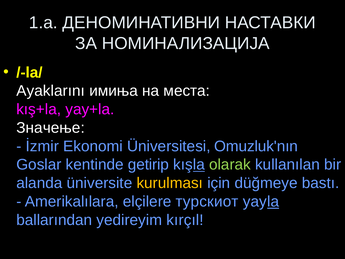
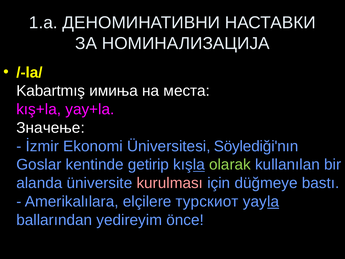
Ayaklarını: Ayaklarını -> Kabartmış (51, 91)
Omuzluk'nın: Omuzluk'nın -> Söylediği'nın (256, 146)
kurulması colour: yellow -> pink (170, 183)
kırçıl: kırçıl -> önce (185, 220)
